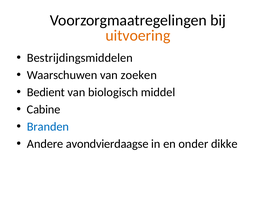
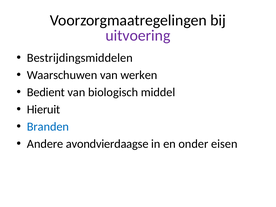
uitvoering colour: orange -> purple (138, 35)
zoeken: zoeken -> werken (139, 75)
Cabine: Cabine -> Hieruit (44, 109)
dikke: dikke -> eisen (224, 144)
